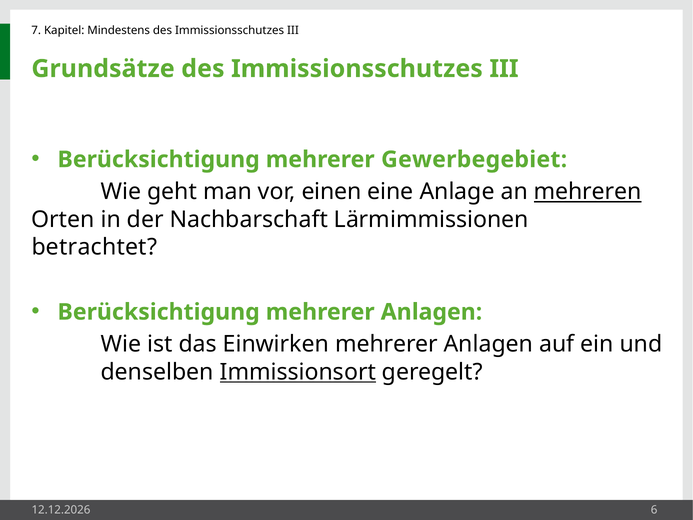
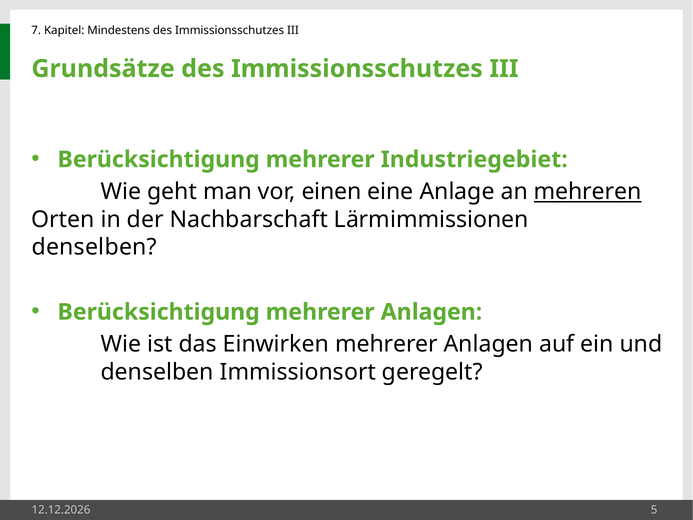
Gewerbegebiet: Gewerbegebiet -> Industriegebiet (474, 159)
betrachtet: betrachtet -> denselben (94, 247)
Immissionsort underline: present -> none (298, 372)
6: 6 -> 5 (654, 510)
